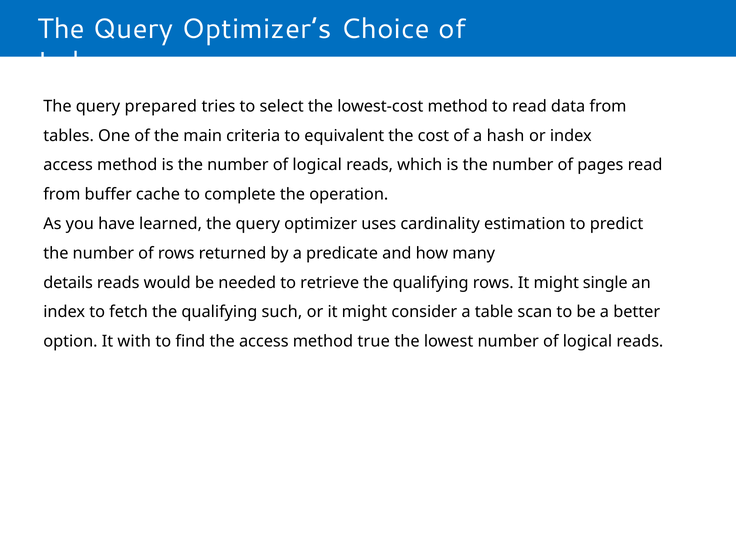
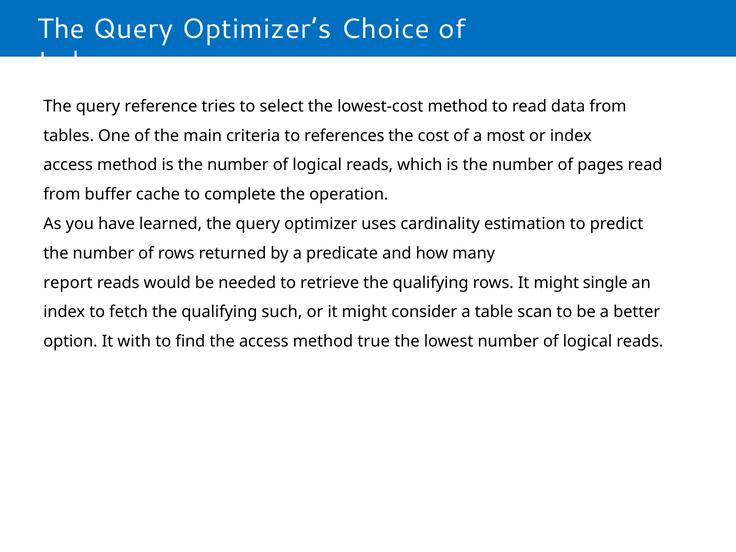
prepared: prepared -> reference (161, 106)
equivalent: equivalent -> references (344, 136)
hash: hash -> most (506, 136)
details: details -> report (68, 283)
